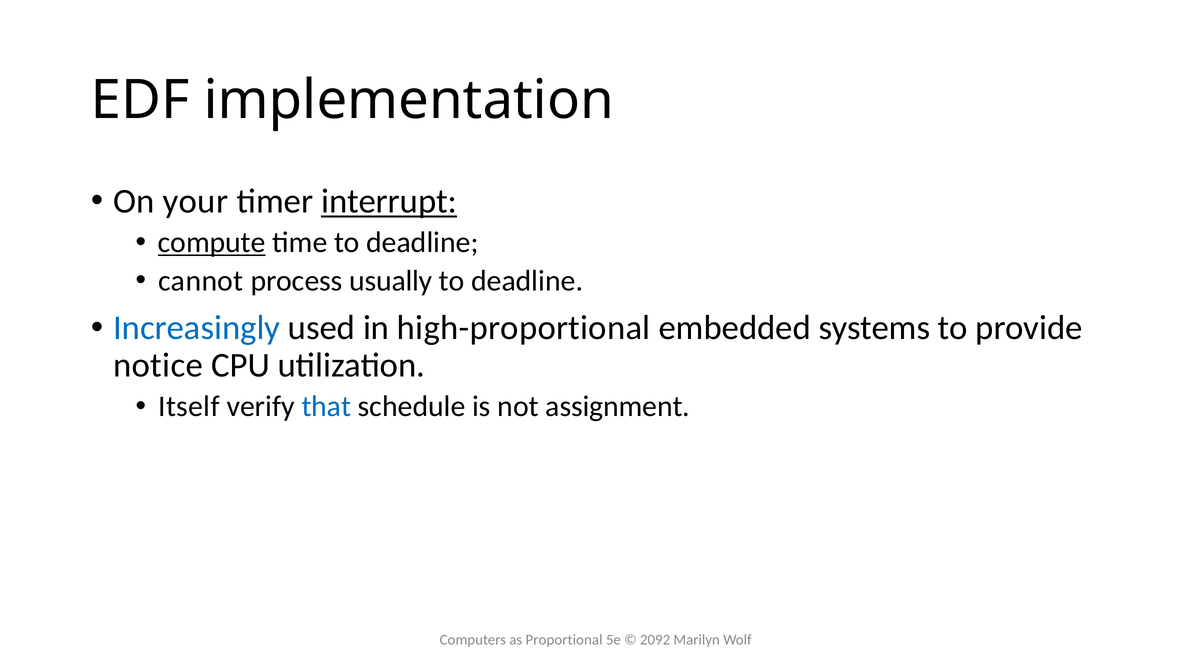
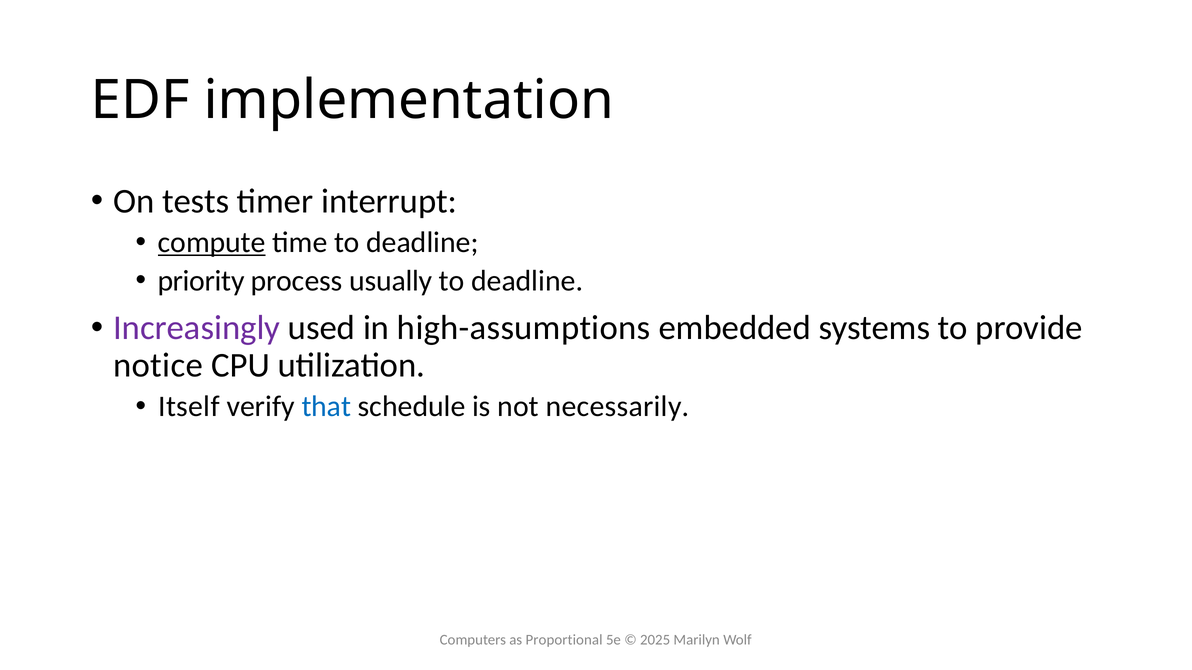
your: your -> tests (196, 202)
interrupt underline: present -> none (389, 202)
cannot: cannot -> priority (201, 281)
Increasingly colour: blue -> purple (197, 328)
high-proportional: high-proportional -> high-assumptions (524, 328)
assignment: assignment -> necessarily (617, 407)
2092: 2092 -> 2025 (655, 640)
